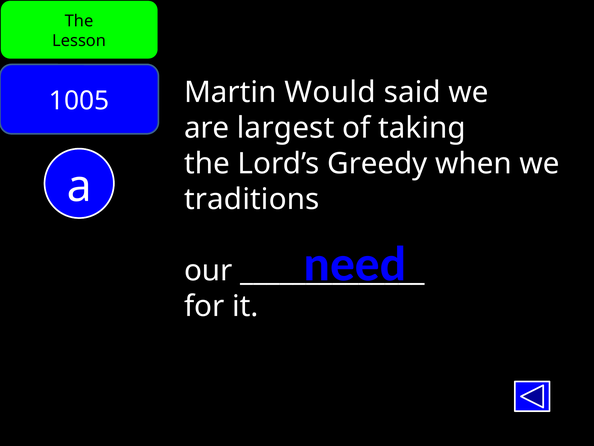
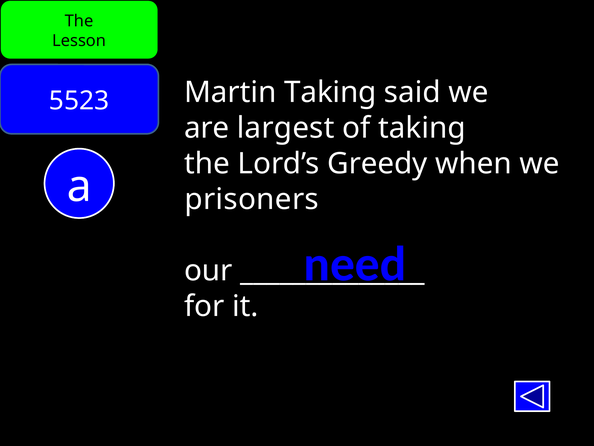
1005: 1005 -> 5523 (79, 101)
Martin Would: Would -> Taking (330, 92)
traditions: traditions -> prisoners (252, 199)
